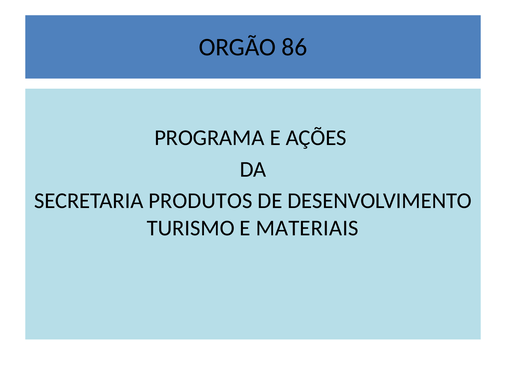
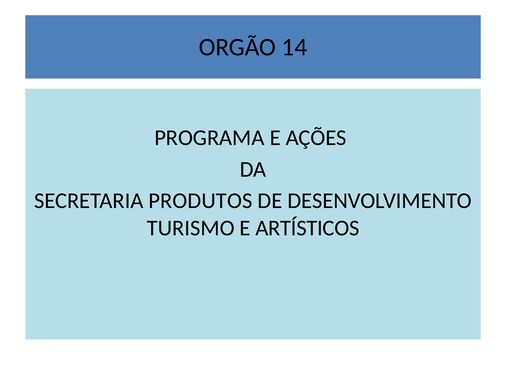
86: 86 -> 14 (294, 47)
MATERIAIS: MATERIAIS -> ARTÍSTICOS (307, 228)
